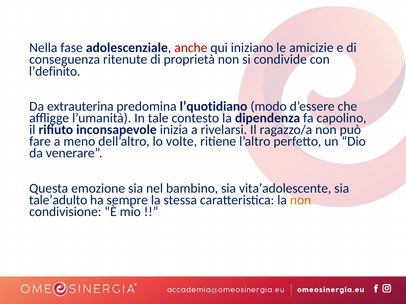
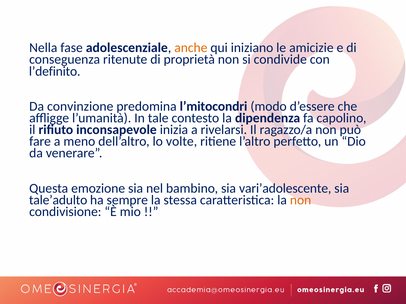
anche colour: red -> orange (191, 48)
extrauterina: extrauterina -> convinzione (80, 107)
l’quotidiano: l’quotidiano -> l’mitocondri (214, 107)
vita’adolescente: vita’adolescente -> vari’adolescente (285, 189)
